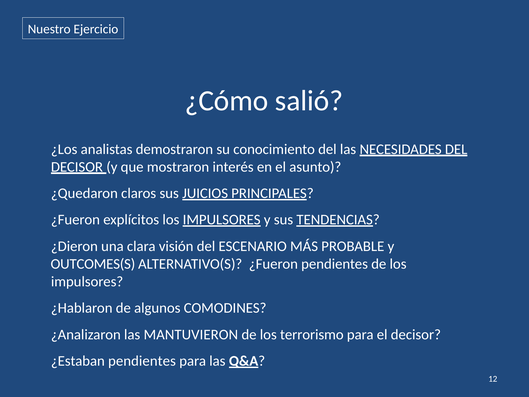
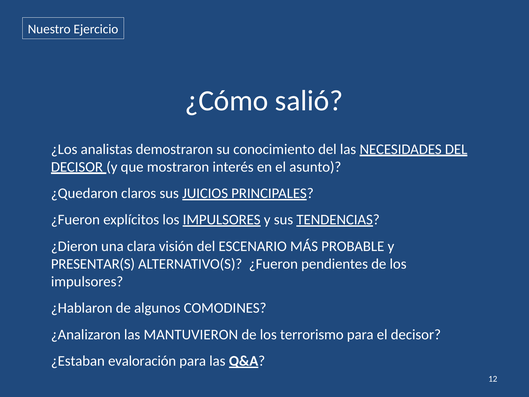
OUTCOMES(S: OUTCOMES(S -> PRESENTAR(S (93, 264)
¿Estaban pendientes: pendientes -> evaloración (142, 361)
